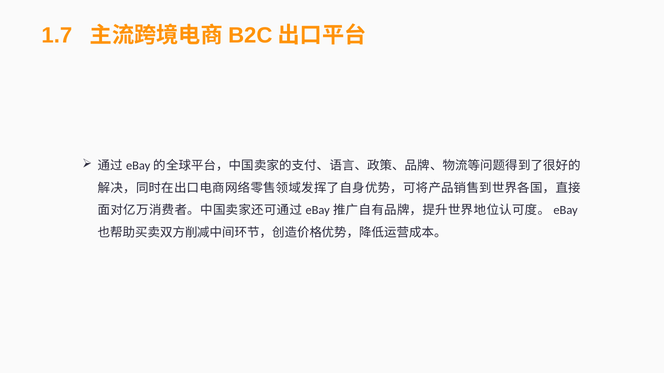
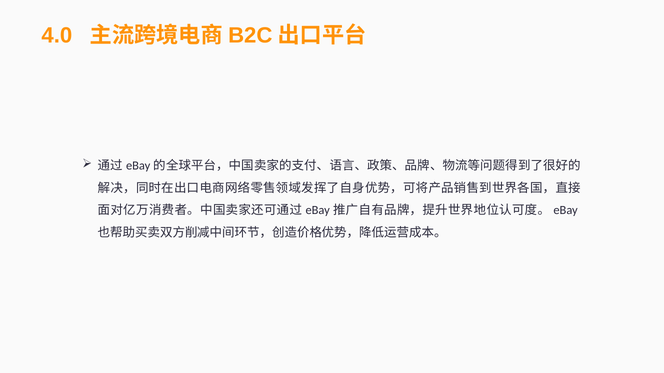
1.7: 1.7 -> 4.0 (57, 35)
